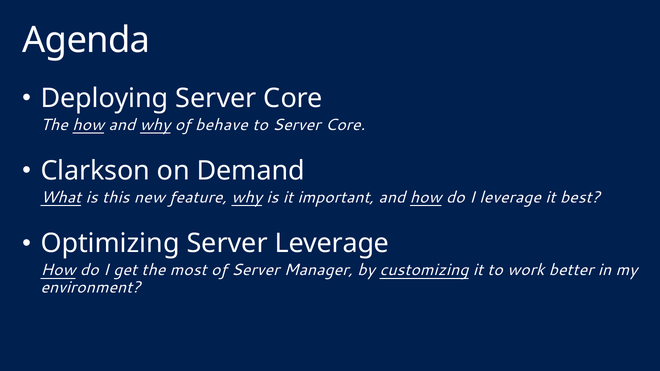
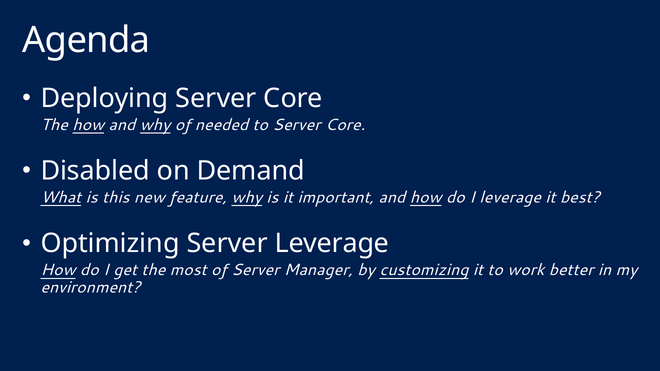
behave: behave -> needed (222, 125)
Clarkson: Clarkson -> Disabled (95, 171)
